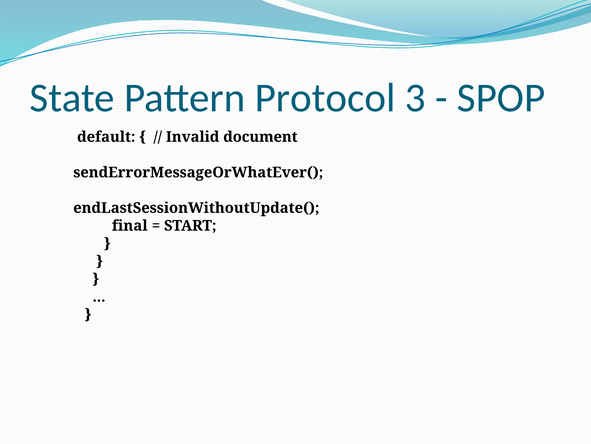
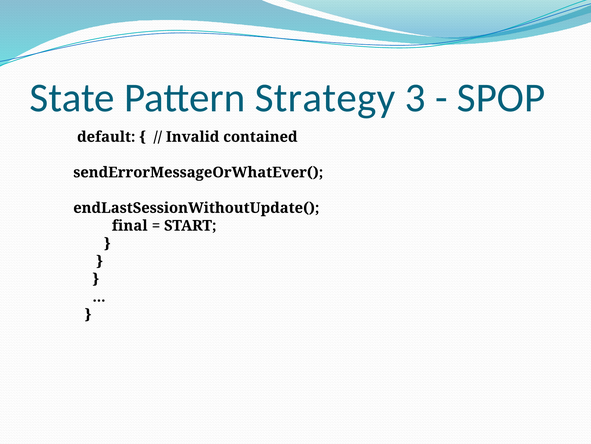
Protocol: Protocol -> Strategy (325, 98)
document: document -> contained (260, 137)
